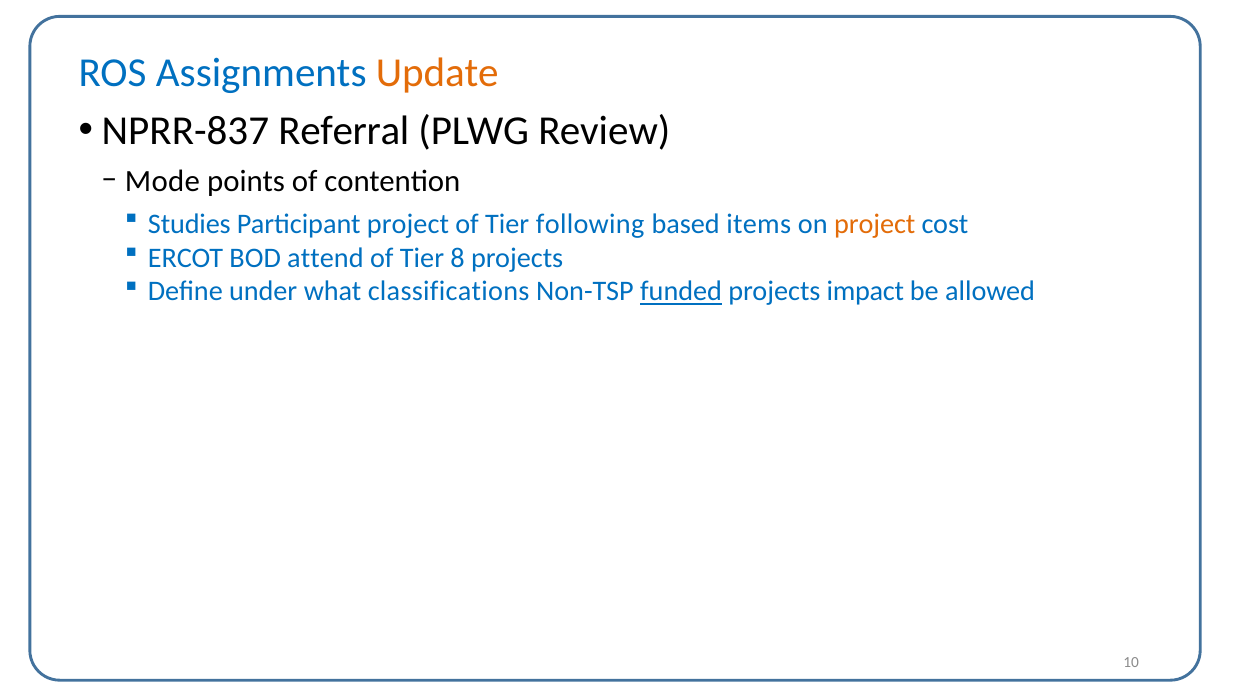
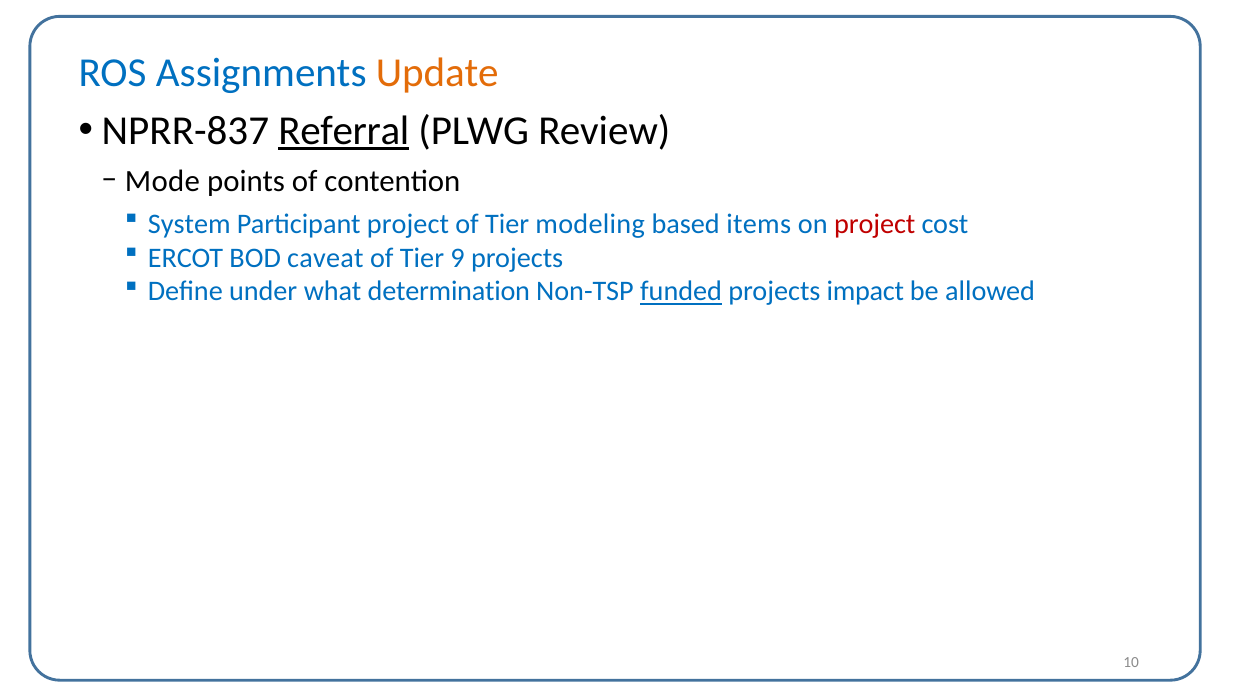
Referral underline: none -> present (344, 131)
Studies: Studies -> System (189, 224)
following: following -> modeling (590, 224)
project colour: orange -> red (875, 224)
attend: attend -> caveat (325, 258)
8: 8 -> 9 (458, 258)
classifications: classifications -> determination (449, 291)
